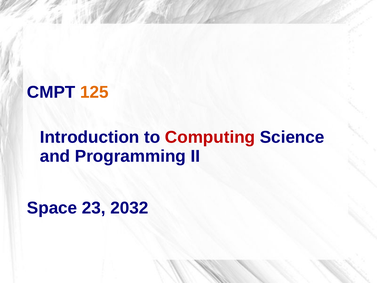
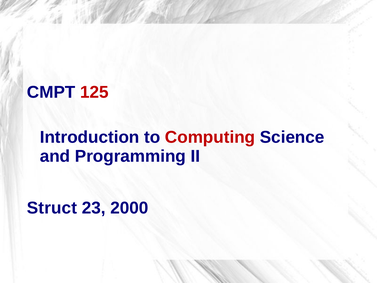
125 colour: orange -> red (94, 92)
Space: Space -> Struct (52, 208)
2032: 2032 -> 2000 (129, 208)
